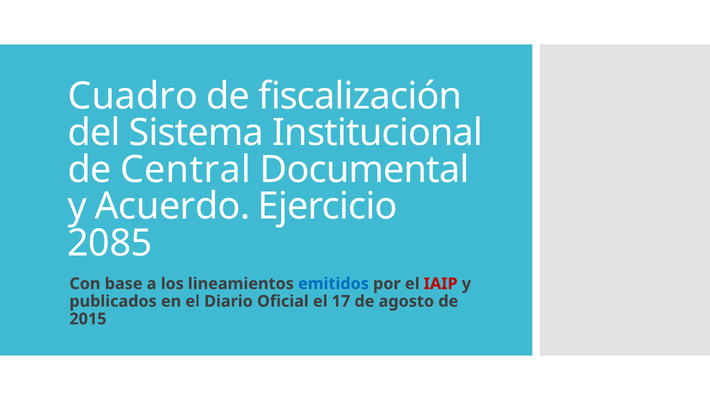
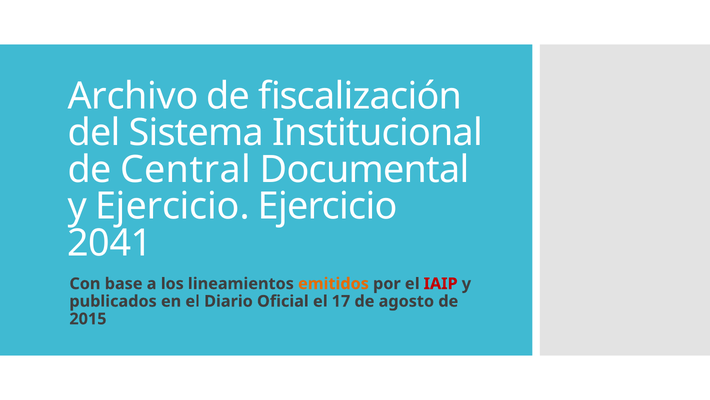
Cuadro: Cuadro -> Archivo (133, 96)
y Acuerdo: Acuerdo -> Ejercicio (172, 206)
2085: 2085 -> 2041 (110, 243)
emitidos colour: blue -> orange (333, 283)
